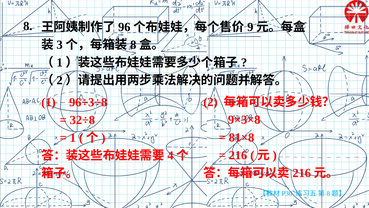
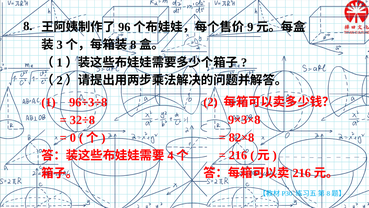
81×8: 81×8 -> 82×8 (241, 137)
1: 1 -> 0 (73, 138)
